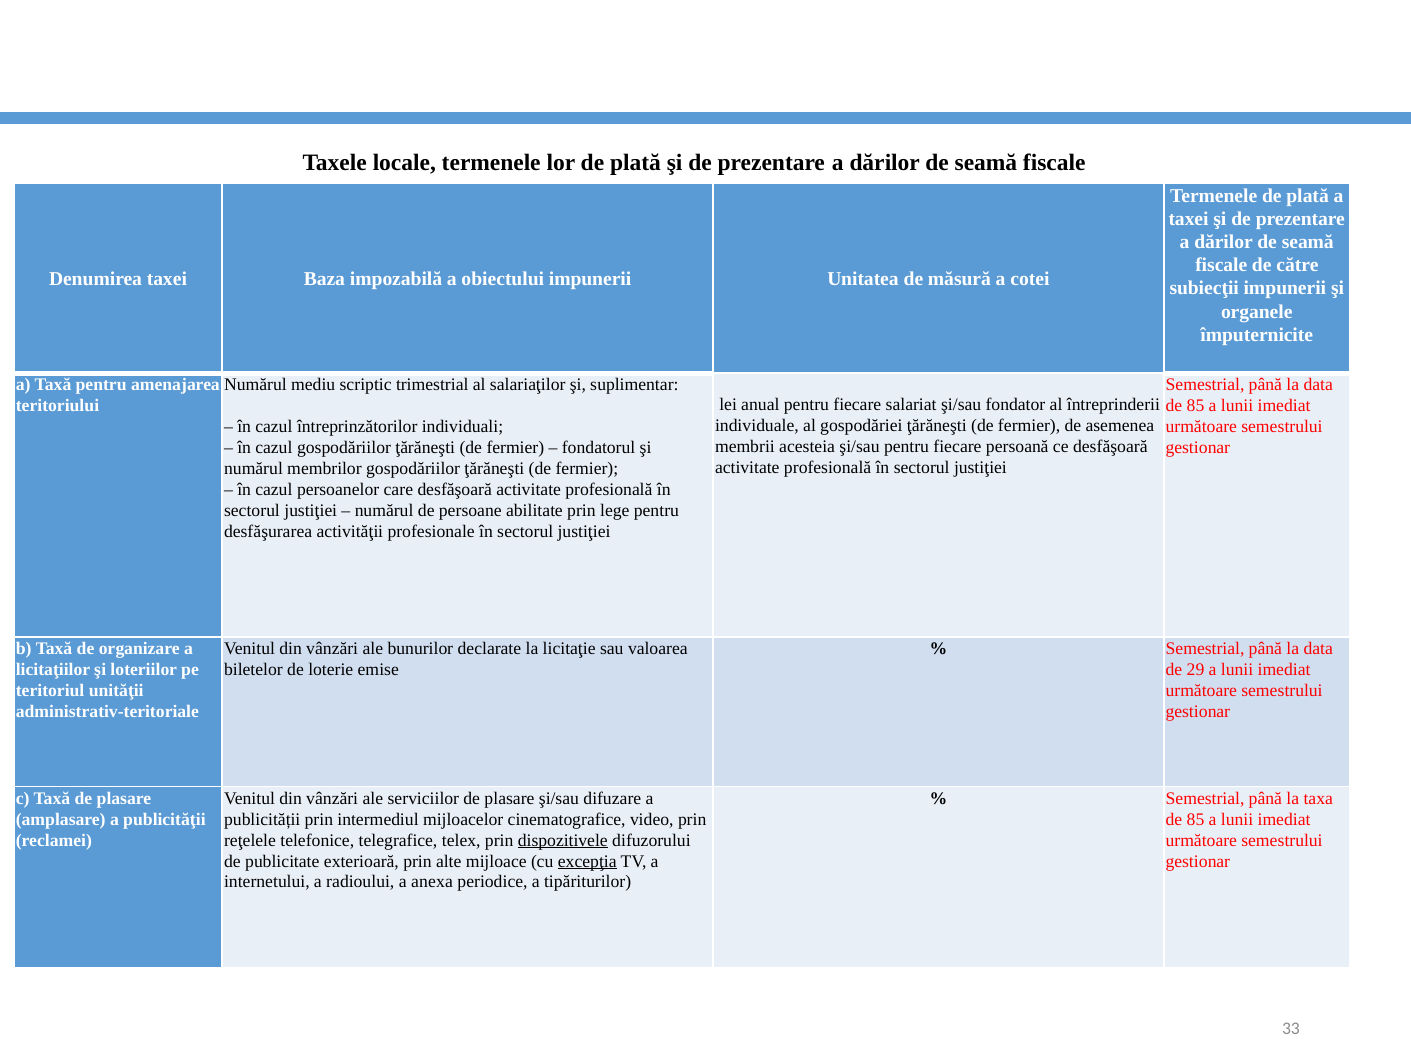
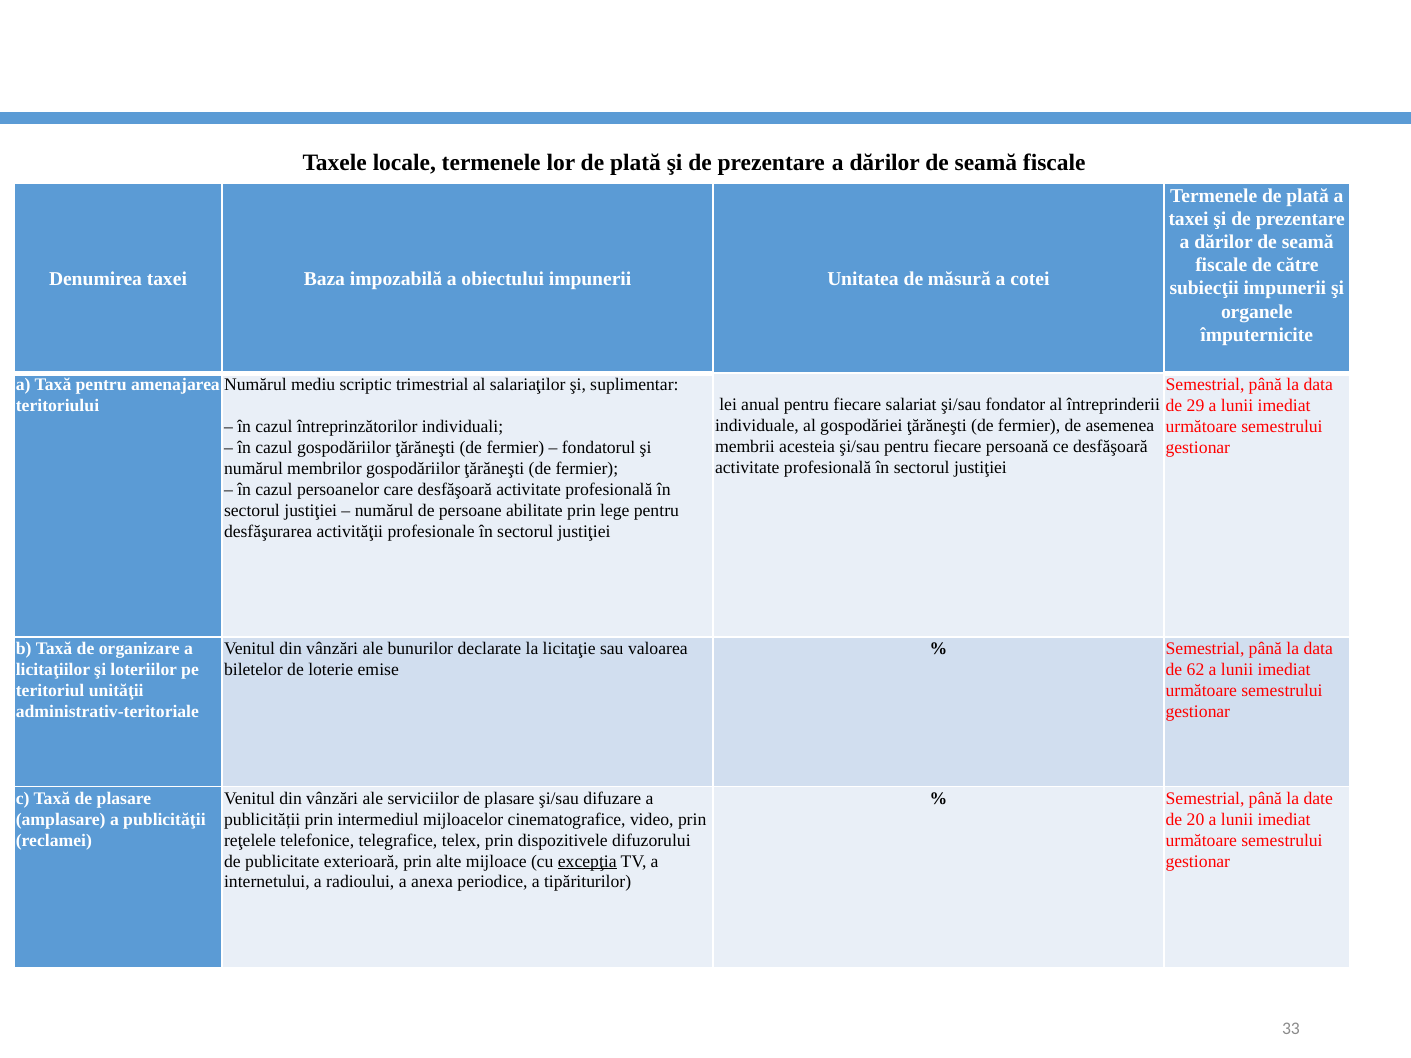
85: 85 -> 29 (1195, 406)
29: 29 -> 62 (1195, 670)
taxa: taxa -> date (1318, 799)
85: 85 -> 20 (1195, 820)
dispozitivele underline: present -> none (563, 841)
